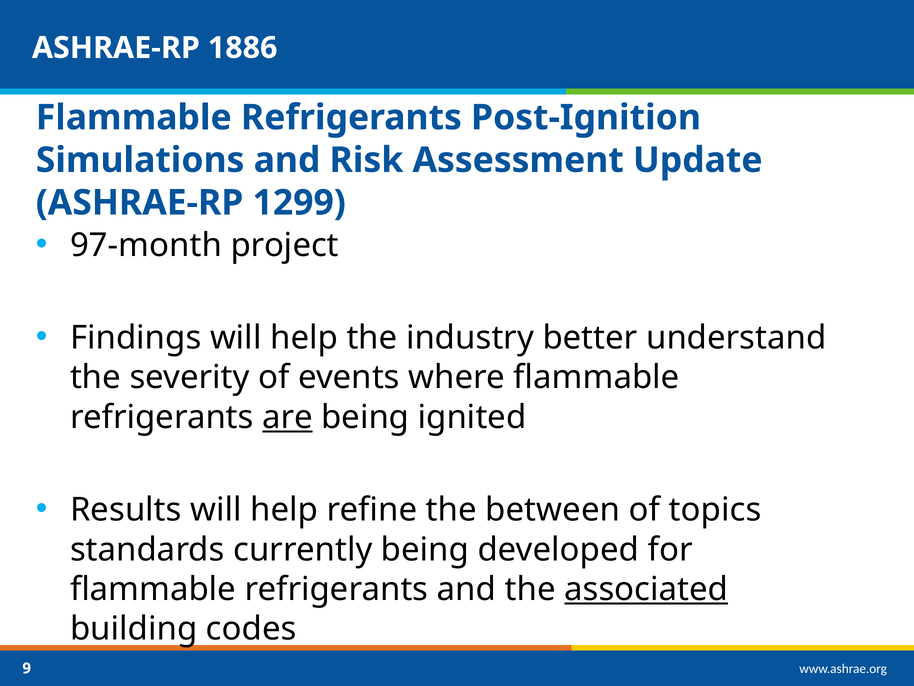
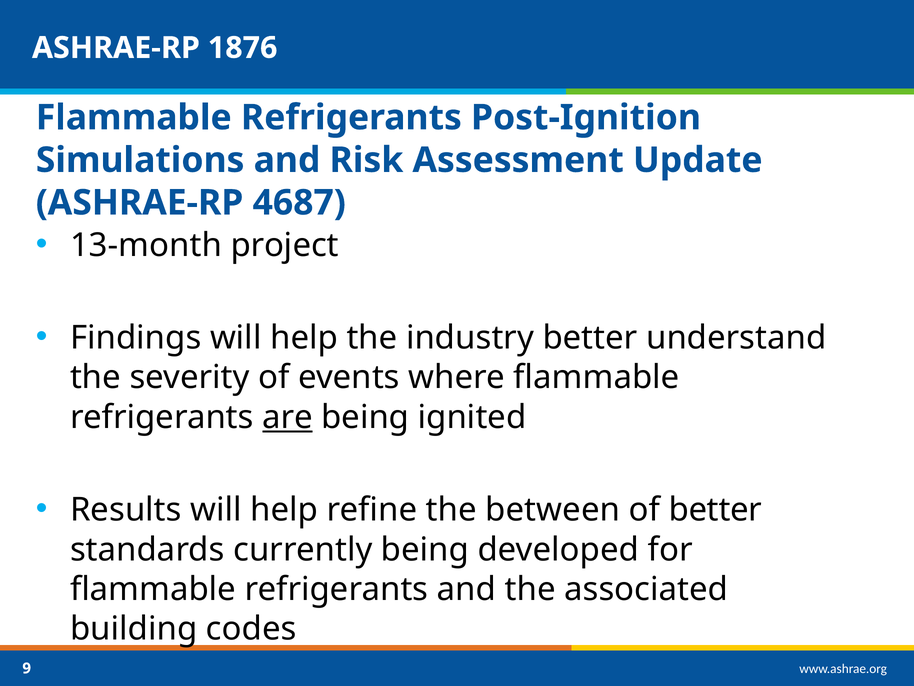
1886: 1886 -> 1876 (243, 48)
1299: 1299 -> 4687 (299, 203)
97-month: 97-month -> 13-month (146, 245)
of topics: topics -> better (715, 510)
associated underline: present -> none (646, 589)
